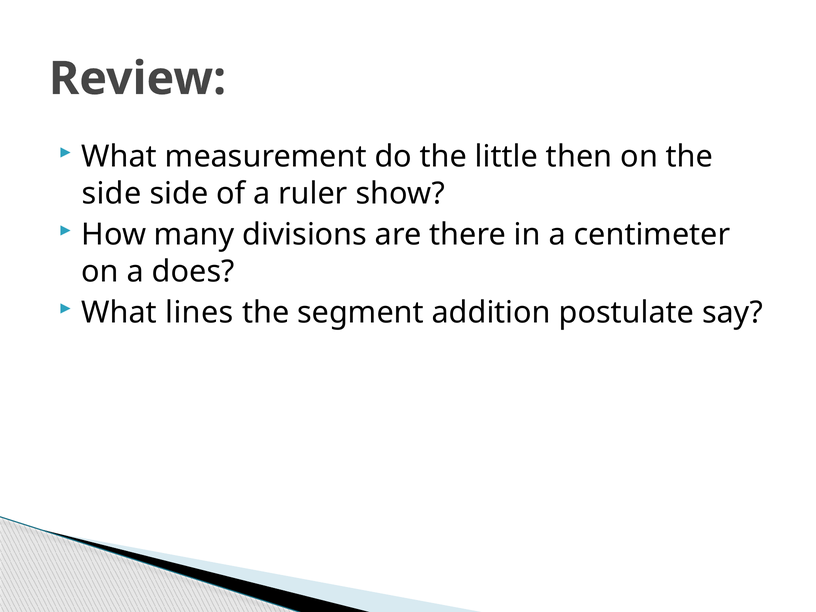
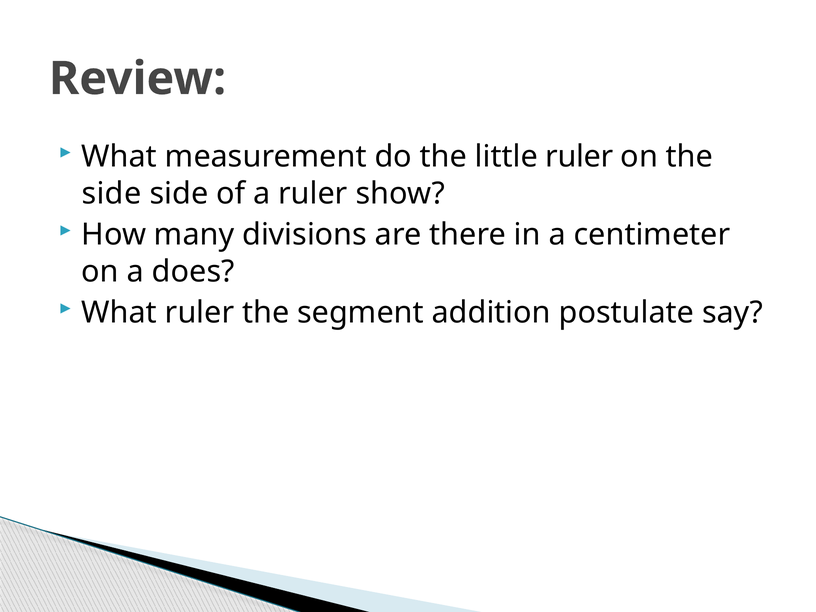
little then: then -> ruler (579, 157)
What lines: lines -> ruler (200, 313)
